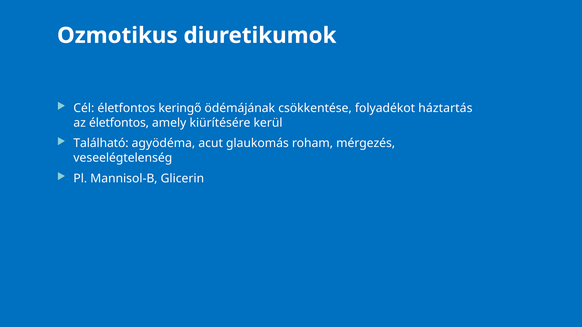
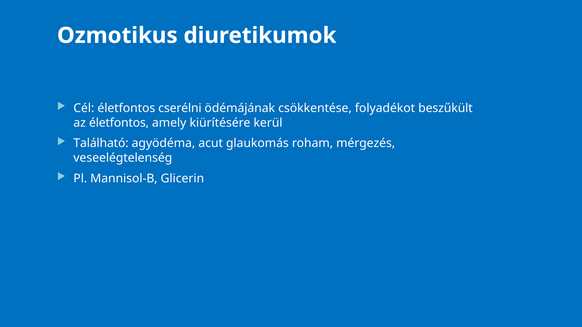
keringő: keringő -> cserélni (180, 108)
háztartás: háztartás -> beszűkült (445, 108)
